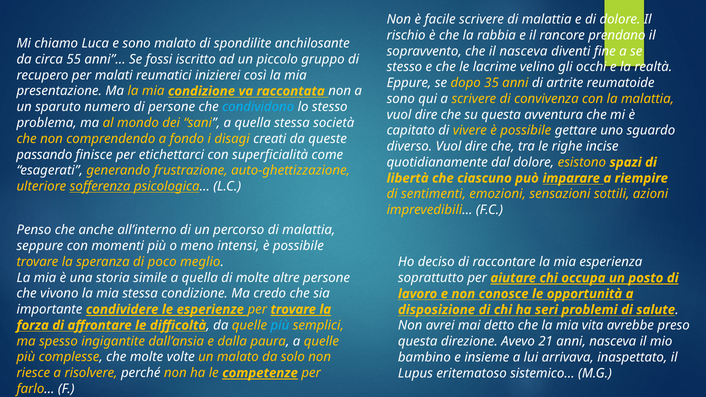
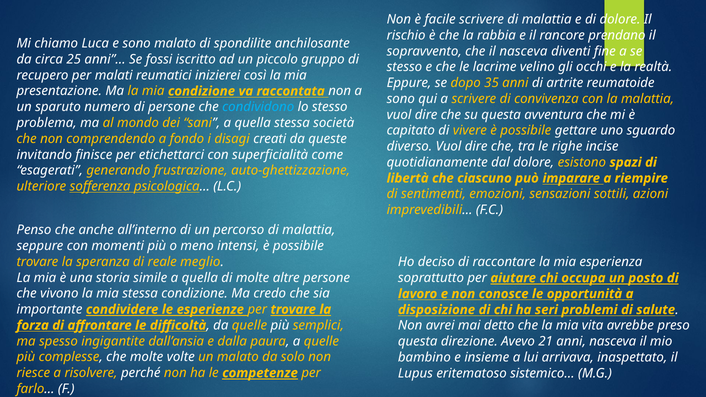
55: 55 -> 25 (74, 59)
passando: passando -> invitando (44, 155)
poco: poco -> reale (162, 262)
più colour: light blue -> white (280, 325)
